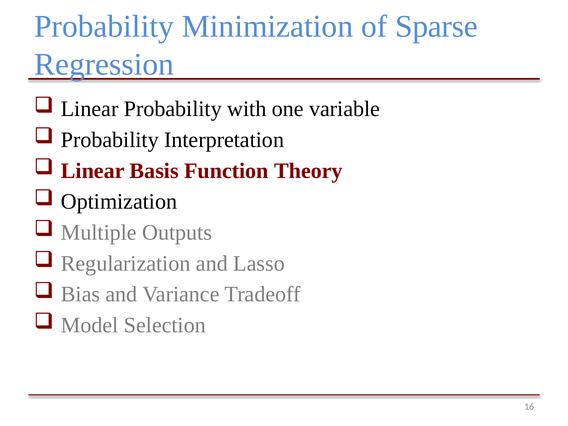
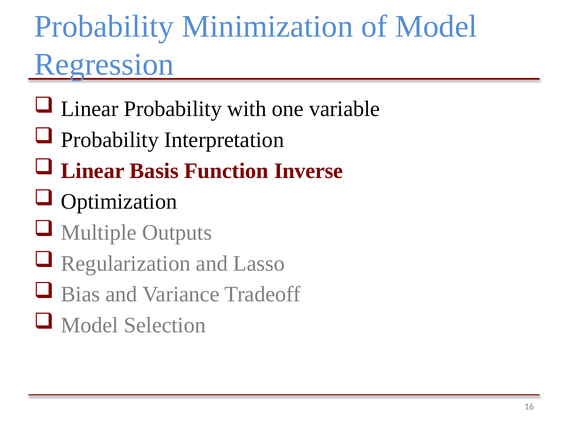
of Sparse: Sparse -> Model (436, 27)
Theory: Theory -> Inverse (308, 171)
